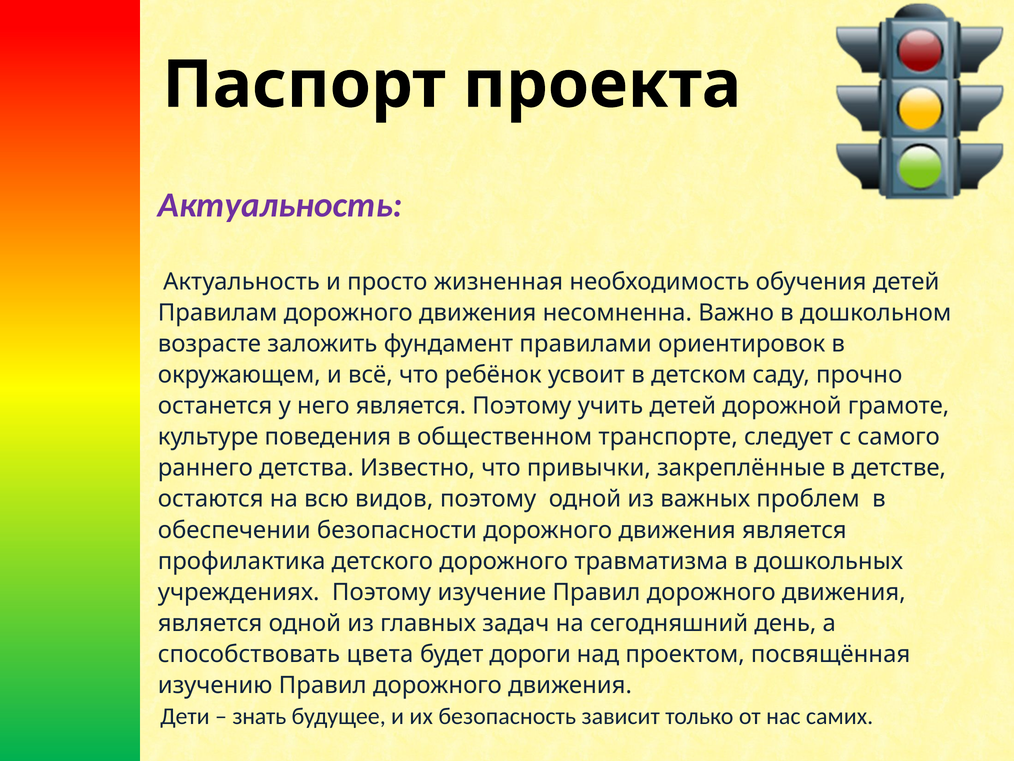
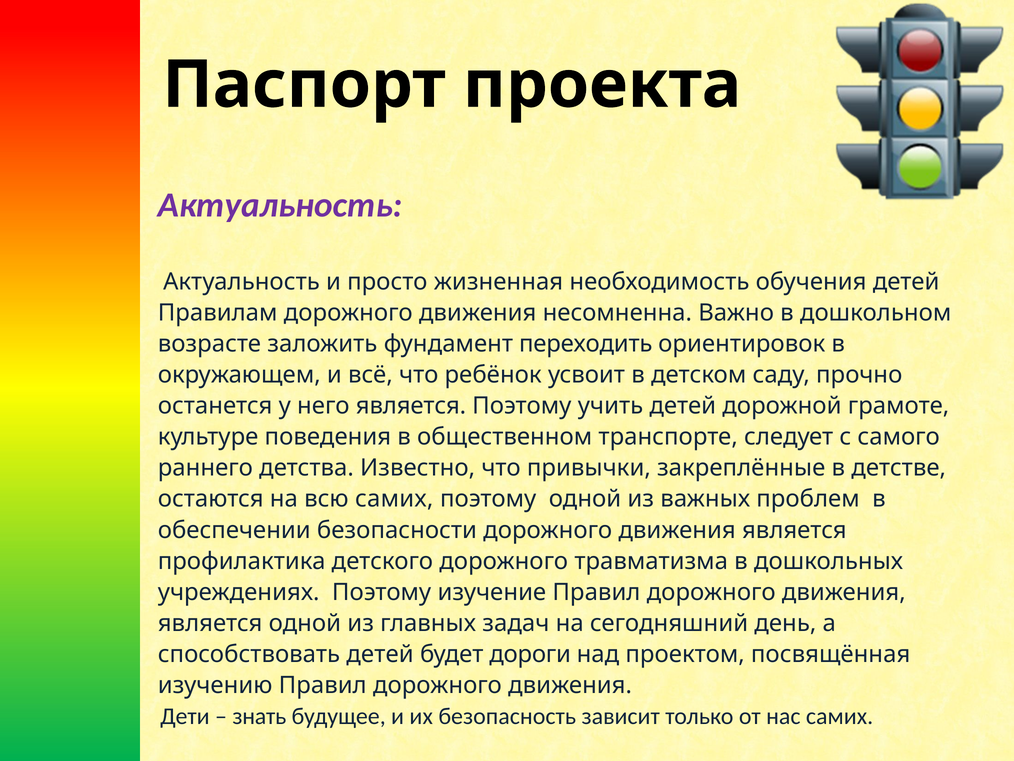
правилами: правилами -> переходить (586, 344)
всю видов: видов -> самих (394, 499)
способствовать цвета: цвета -> детей (380, 654)
